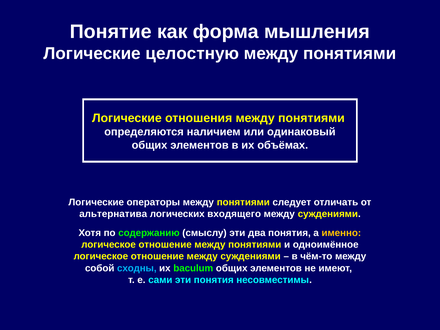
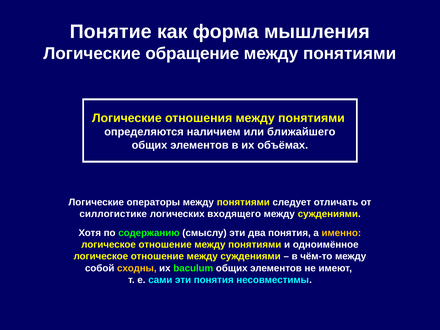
целостную: целостную -> обращение (192, 54)
одинаковый: одинаковый -> ближайшего (301, 132)
альтернатива: альтернатива -> силлогистике (113, 214)
сходны colour: light blue -> yellow (137, 268)
